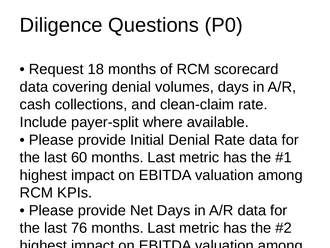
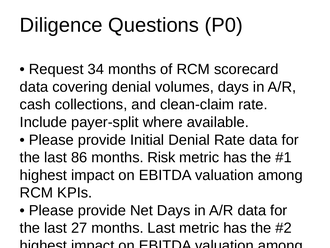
18: 18 -> 34 (96, 69)
60: 60 -> 86 (79, 157)
Last: Last -> Risk (161, 157)
76: 76 -> 27 (79, 228)
